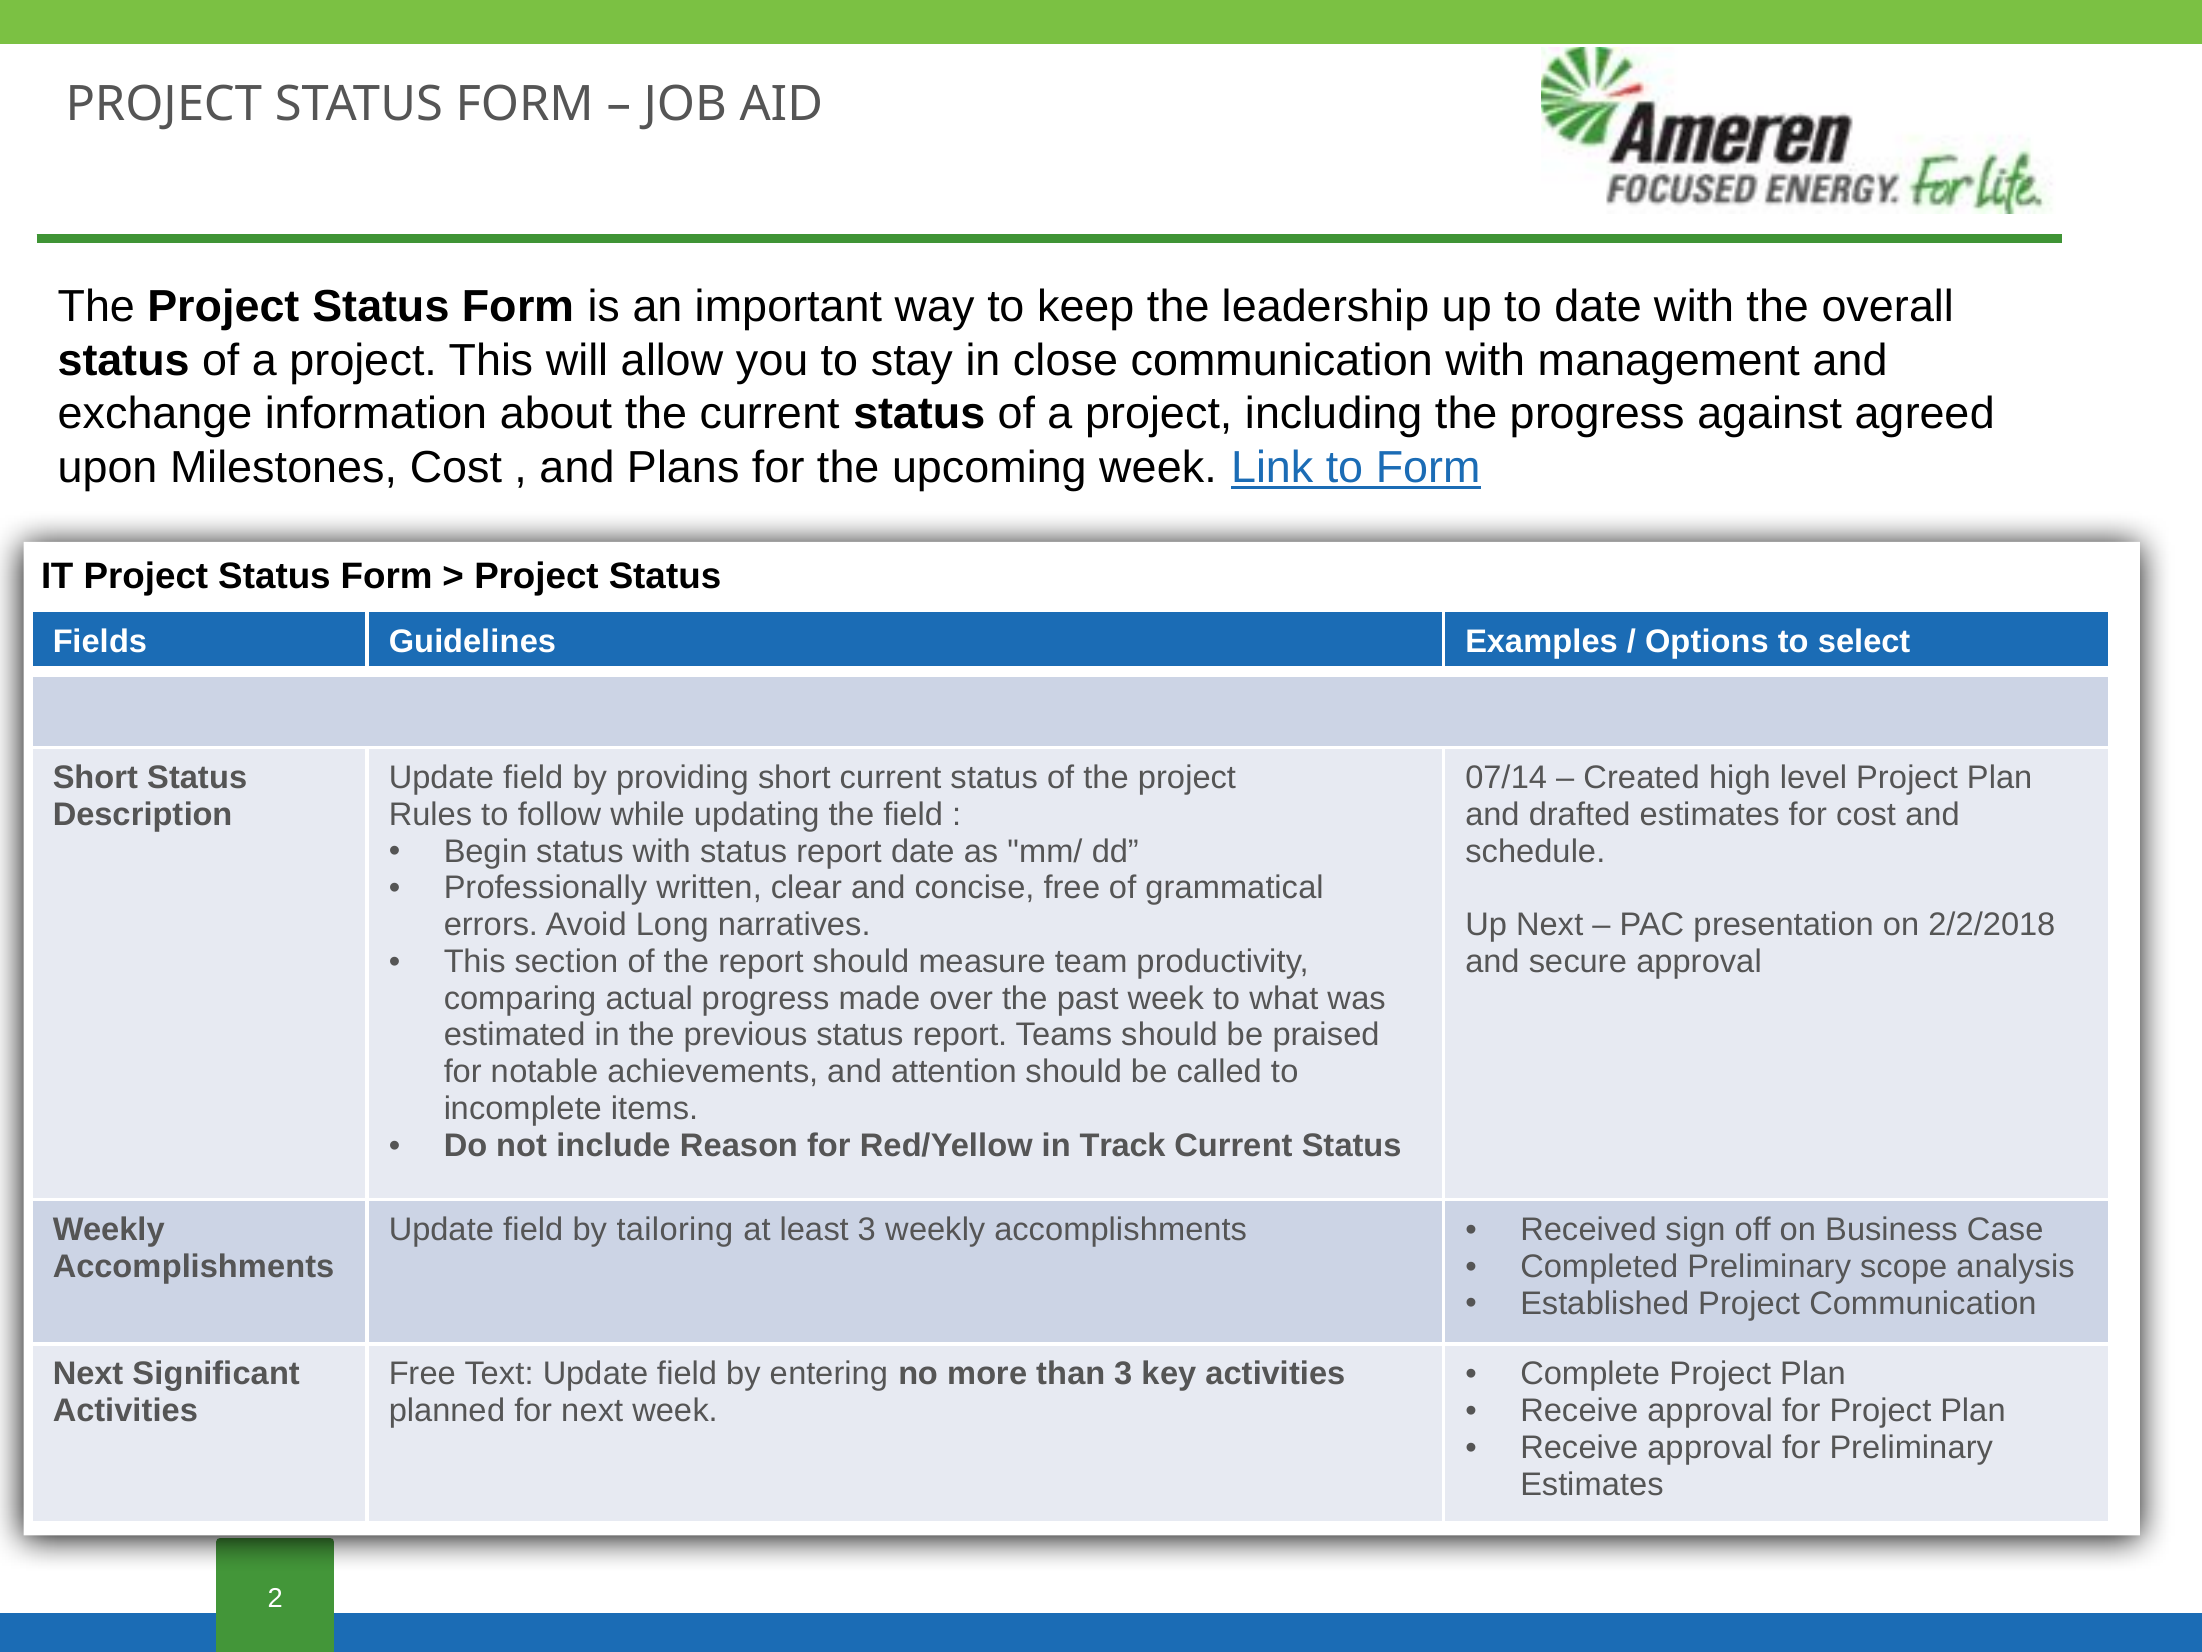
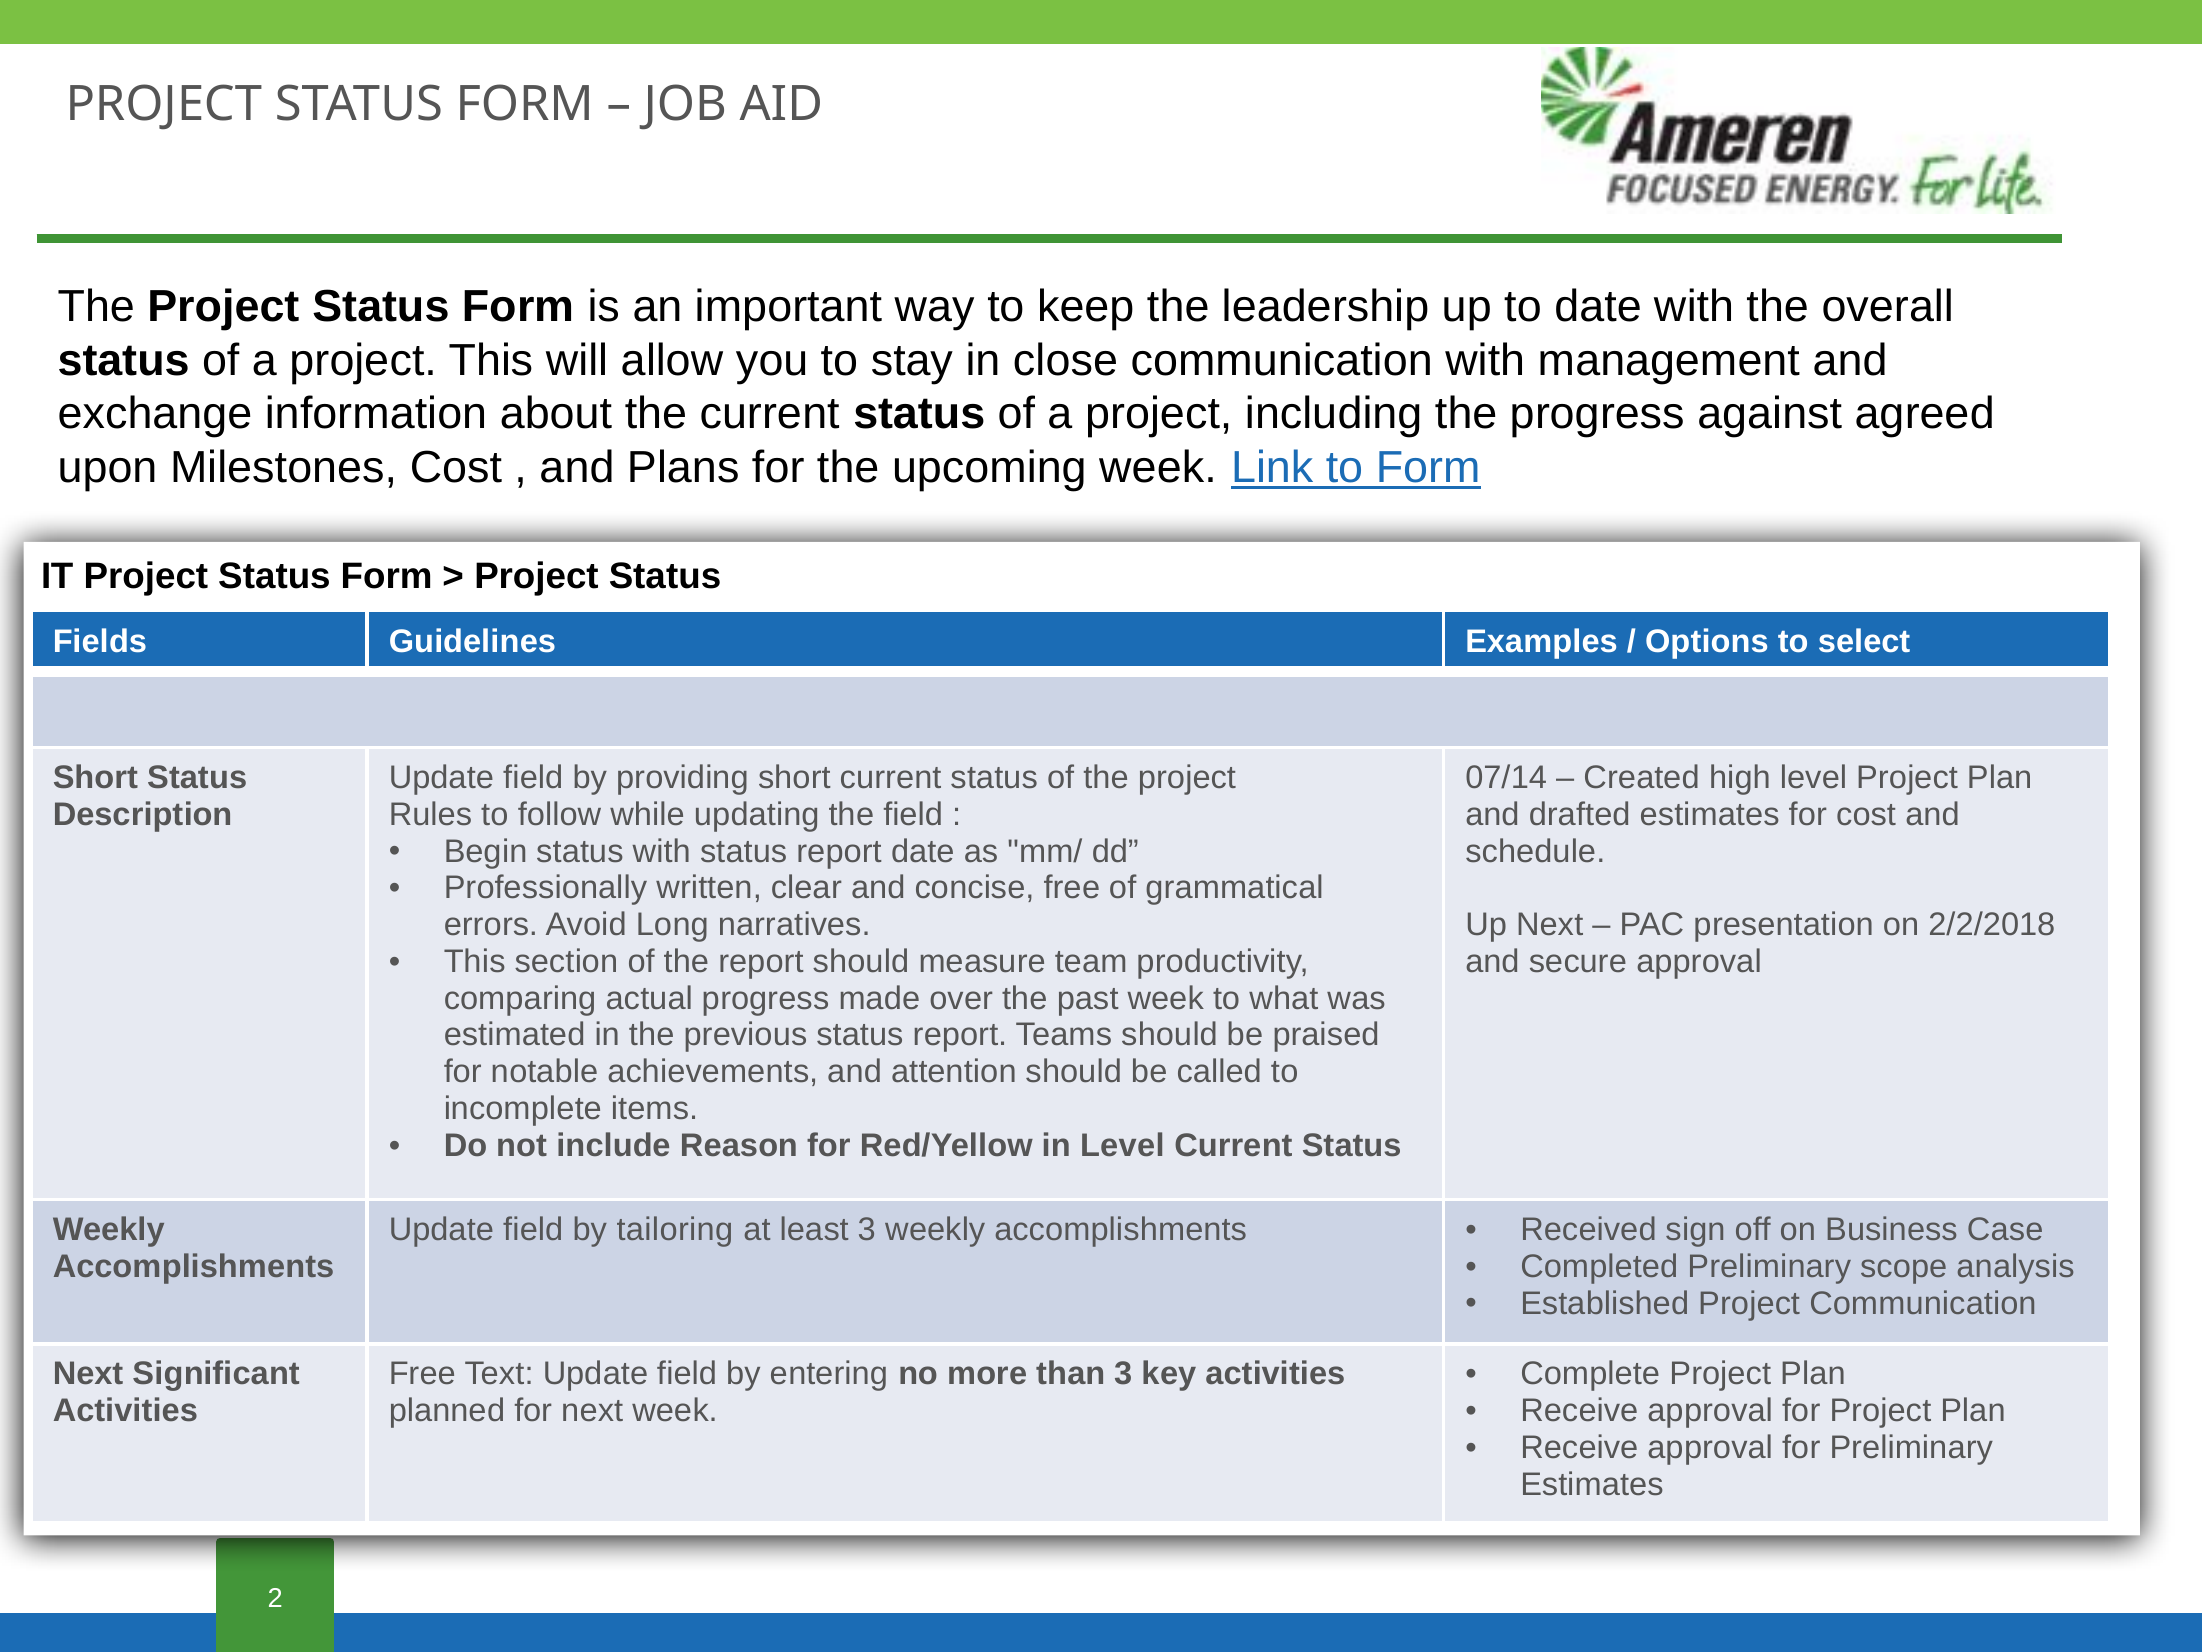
in Track: Track -> Level (1122, 1145)
